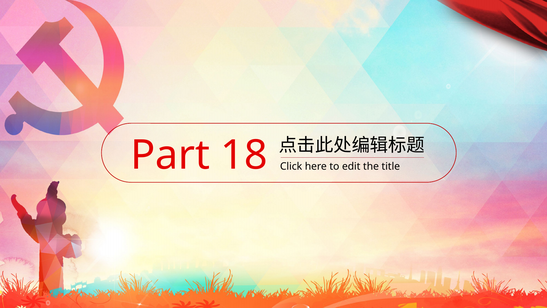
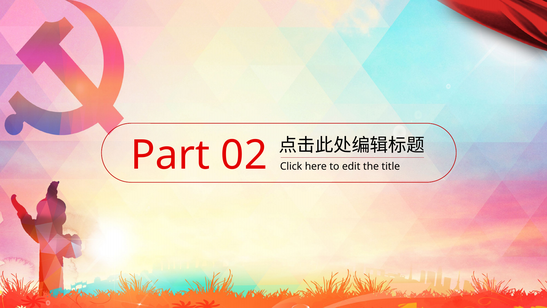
18: 18 -> 02 (244, 155)
